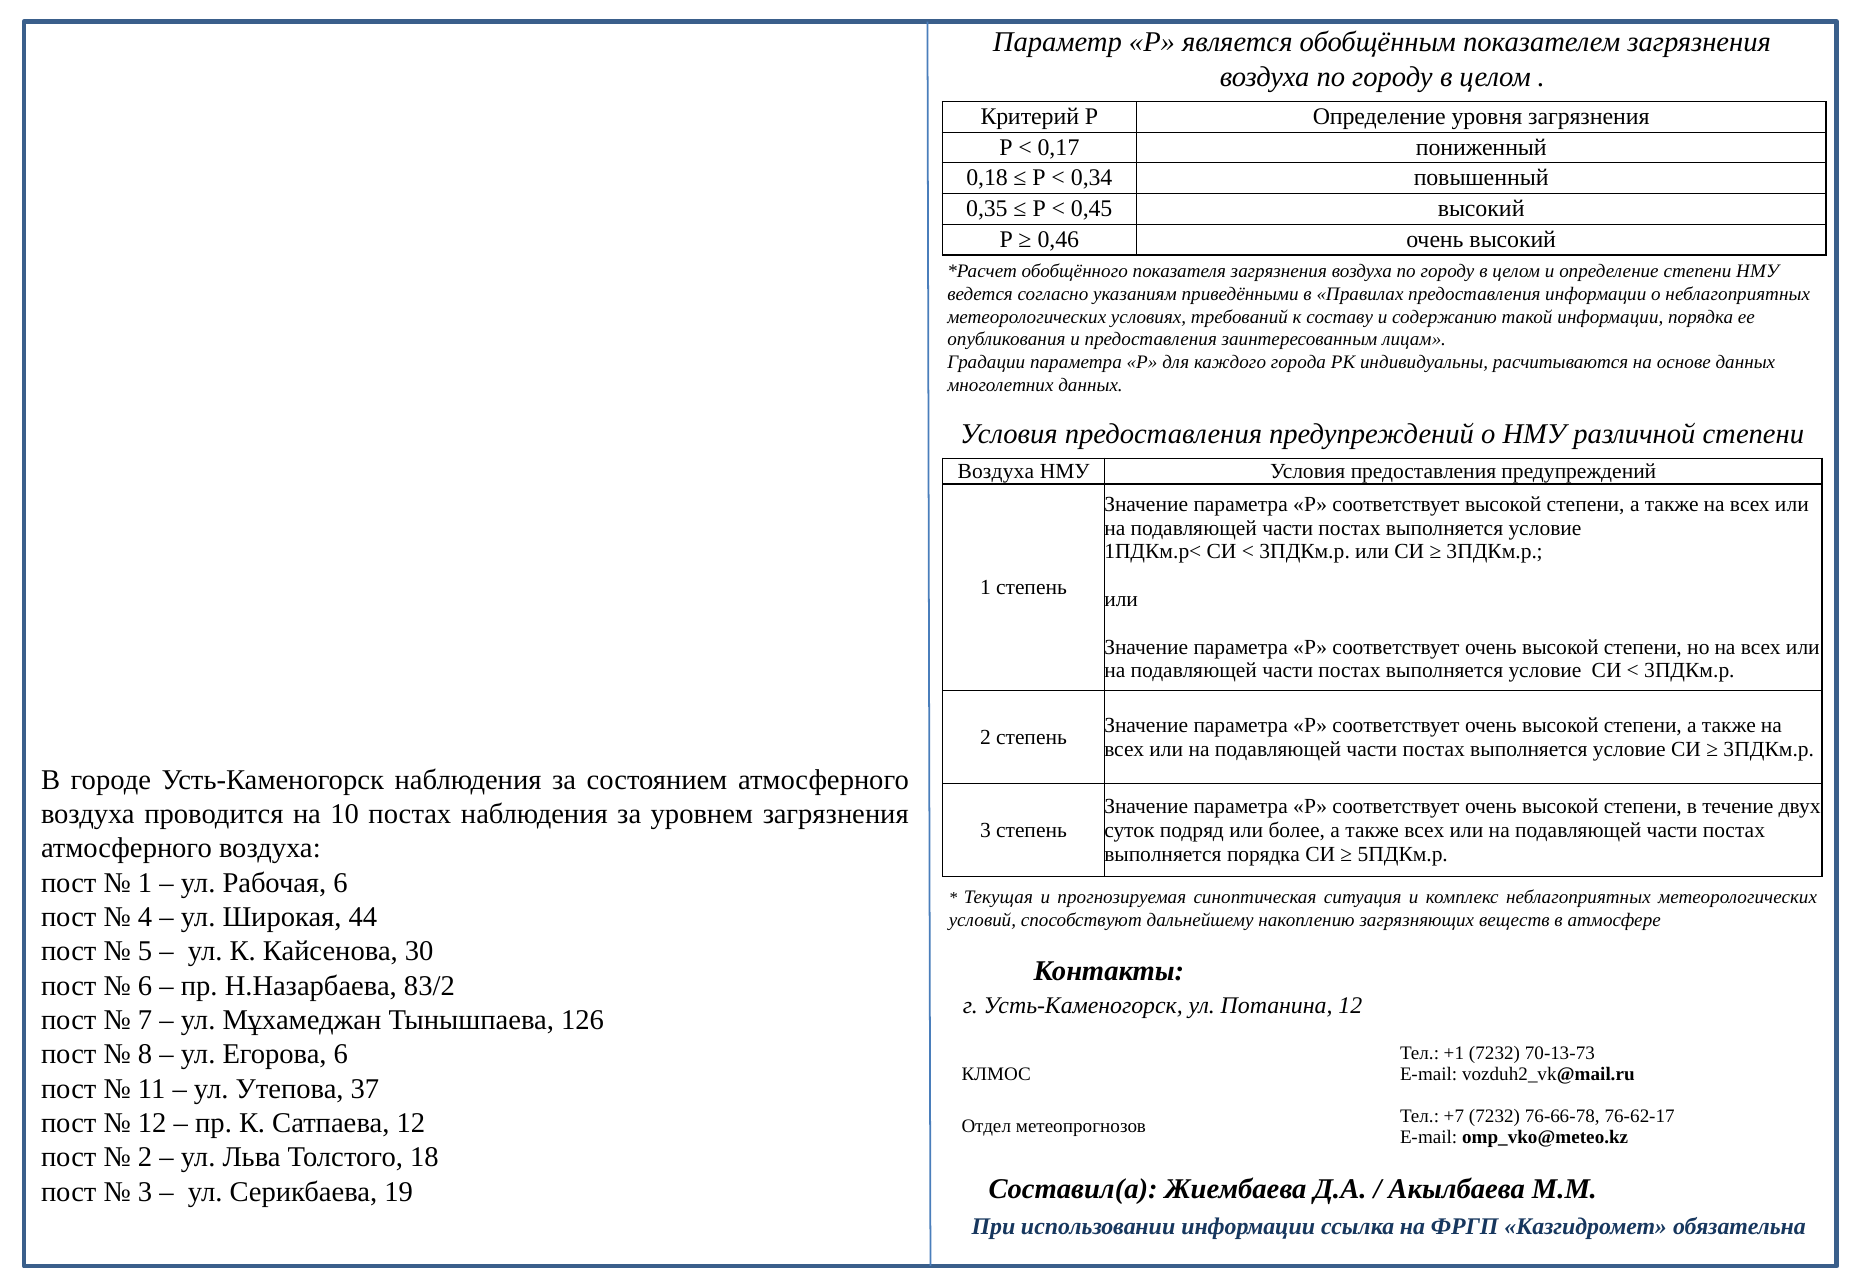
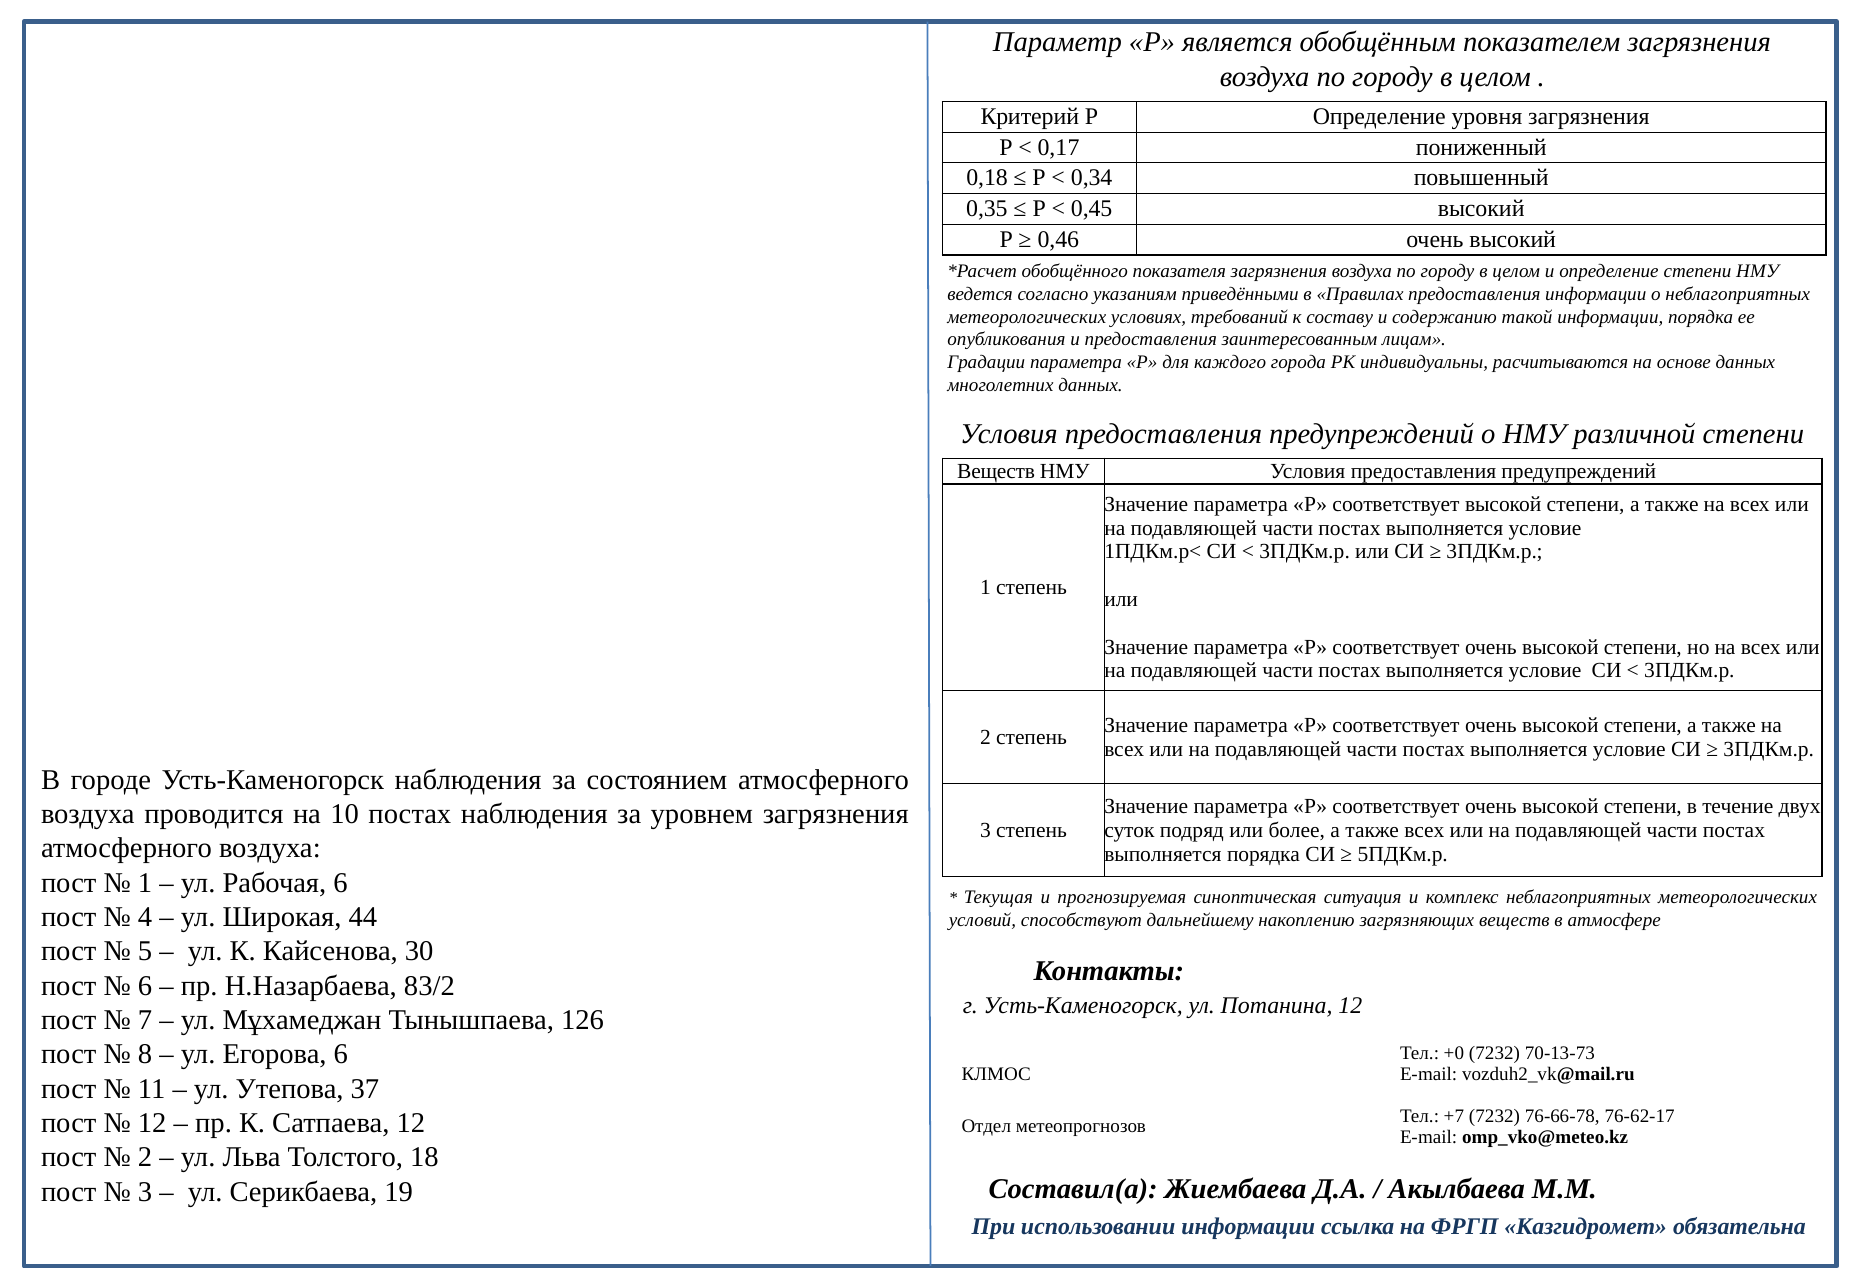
Воздуха: Воздуха -> Веществ (996, 471)
+1: +1 -> +0 (1454, 1053)
